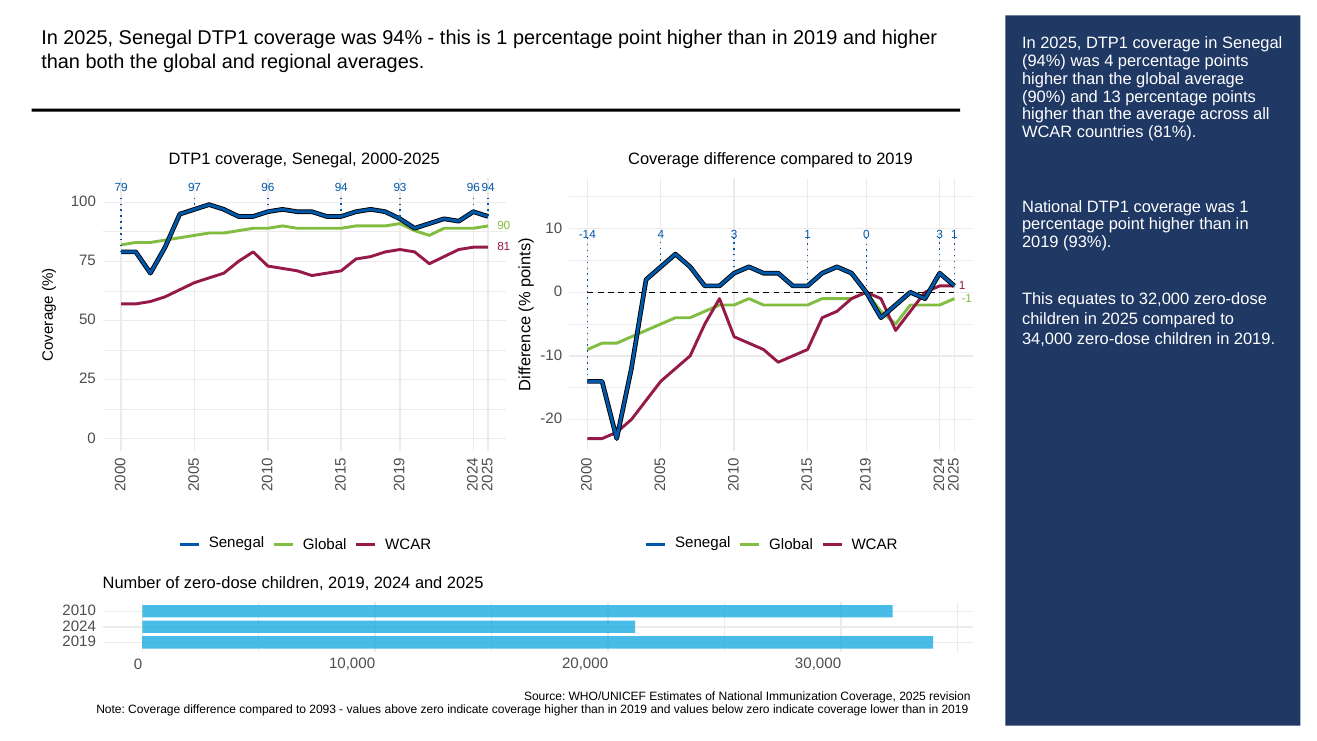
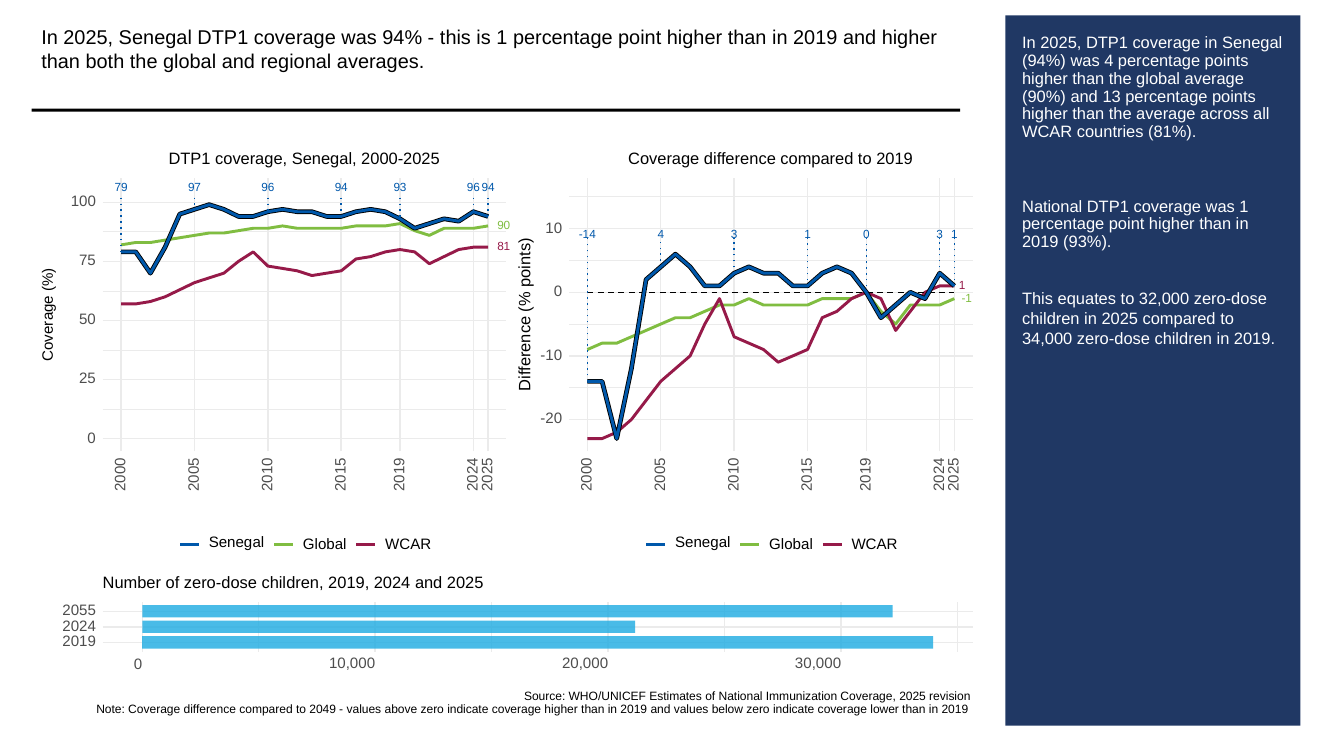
2010: 2010 -> 2055 (79, 611)
2093: 2093 -> 2049 (323, 709)
